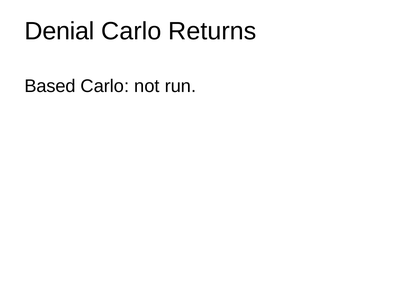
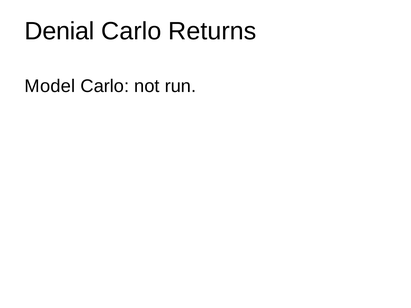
Based: Based -> Model (50, 86)
